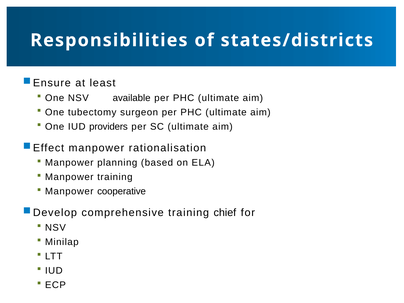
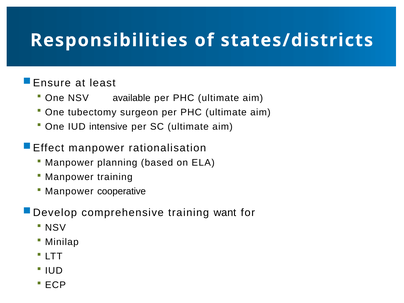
providers: providers -> intensive (108, 127)
chief: chief -> want (225, 213)
